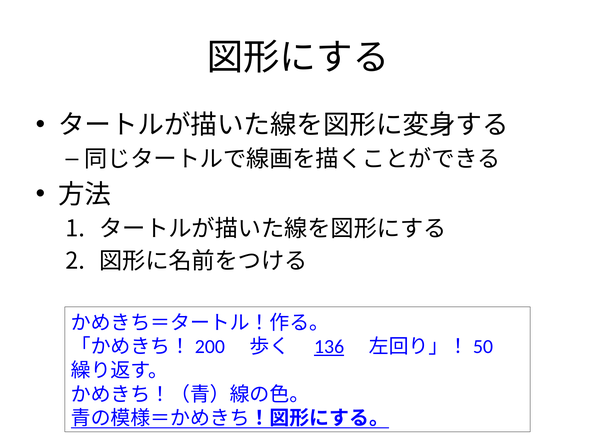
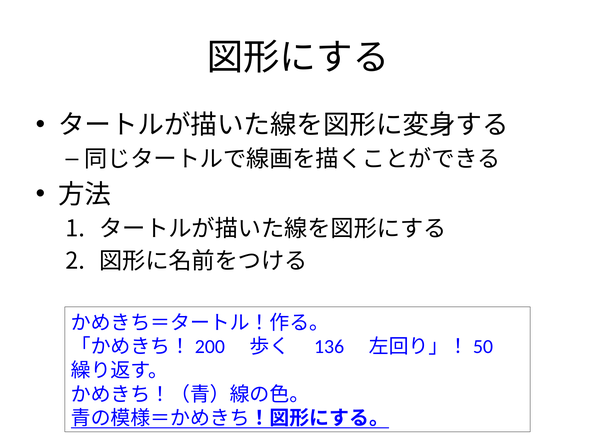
136 underline: present -> none (329, 347)
